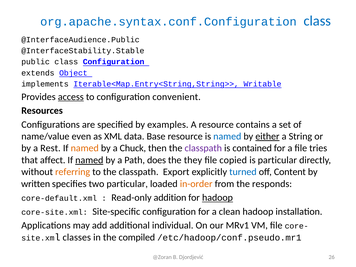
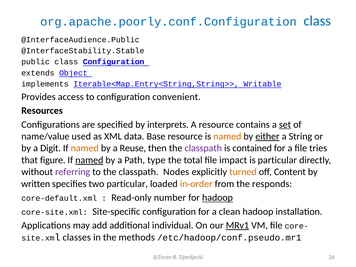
org.apache.syntax.conf.Configuration: org.apache.syntax.conf.Configuration -> org.apache.poorly.conf.Configuration (168, 22)
access underline: present -> none (71, 97)
examples: examples -> interprets (168, 124)
set underline: none -> present (285, 124)
even: even -> used (81, 136)
named colour: blue -> orange (227, 136)
Rest: Rest -> Digit (51, 148)
Chuck: Chuck -> Reuse (133, 148)
affect: affect -> figure (53, 160)
does: does -> type (156, 160)
they: they -> total (193, 160)
copied: copied -> impact (233, 160)
referring colour: orange -> purple (73, 172)
Export: Export -> Nodes (176, 172)
turned colour: blue -> orange (243, 172)
addition: addition -> number (170, 198)
MRv1 underline: none -> present (237, 225)
compiled: compiled -> methods (137, 237)
